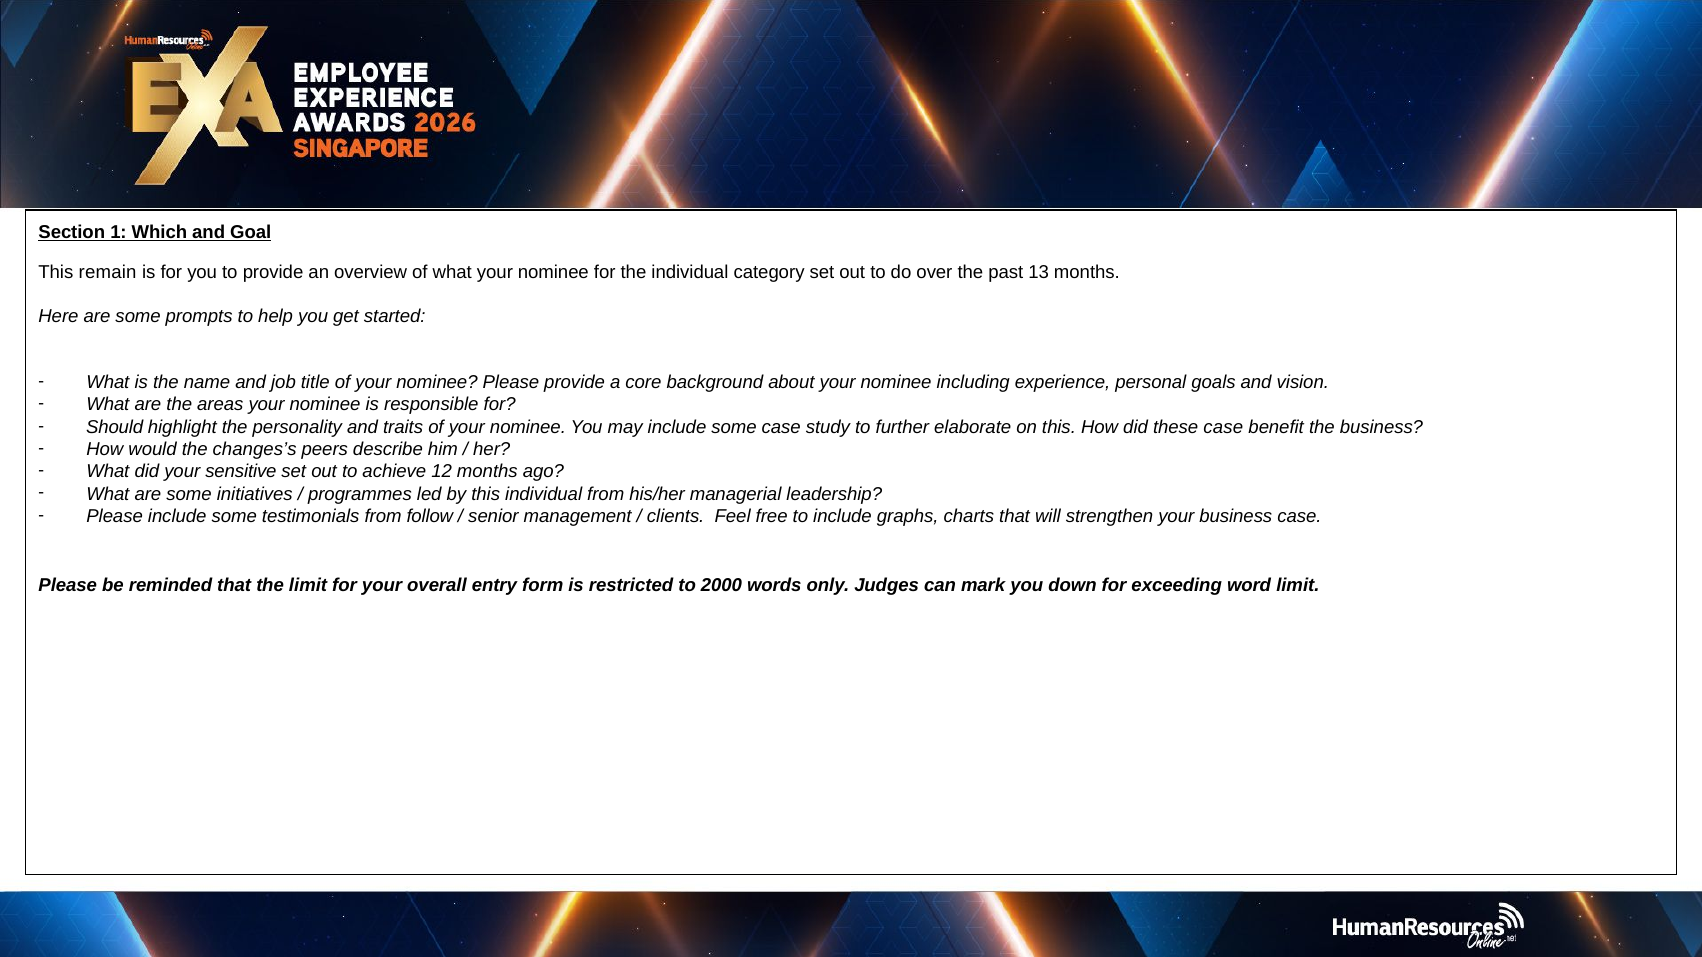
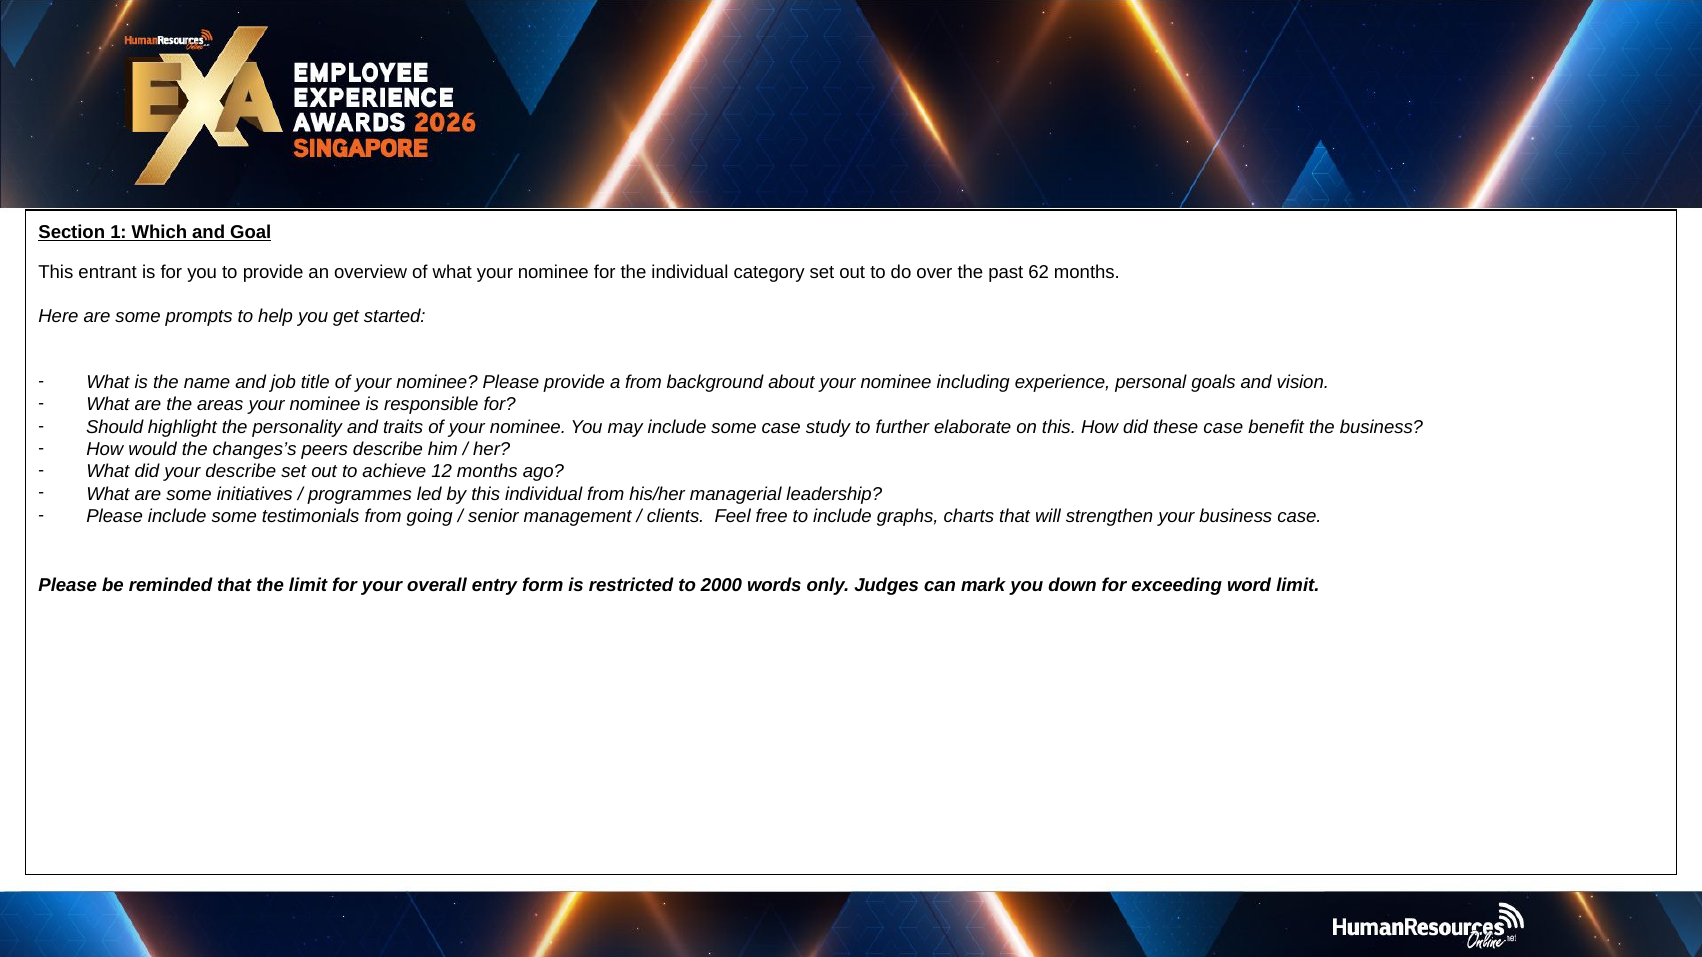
remain: remain -> entrant (108, 272)
13: 13 -> 62 (1039, 272)
a core: core -> from (644, 383)
your sensitive: sensitive -> describe (241, 472)
follow: follow -> going (430, 517)
